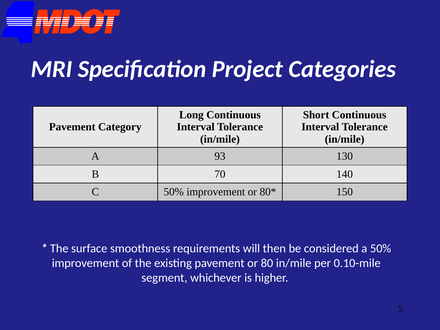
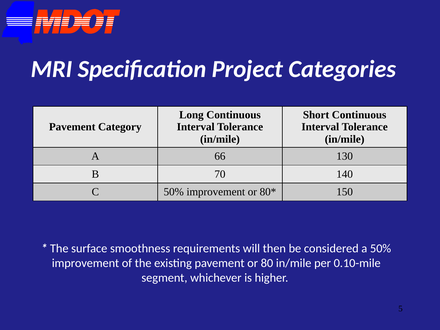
93: 93 -> 66 (220, 156)
